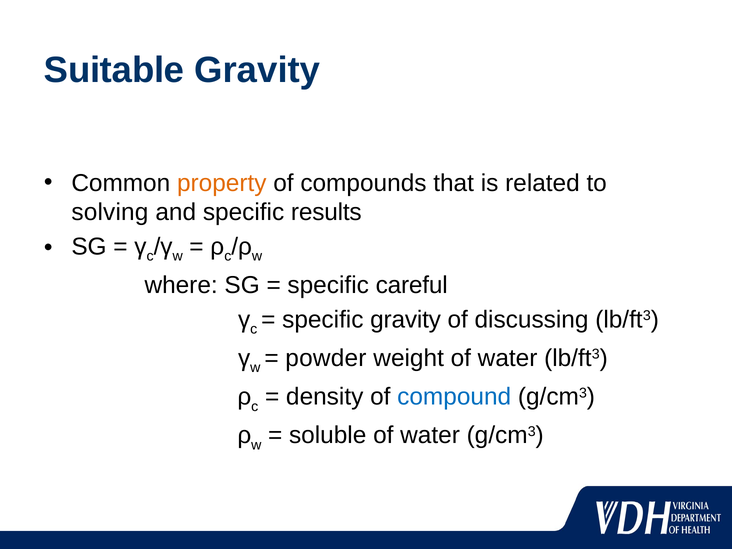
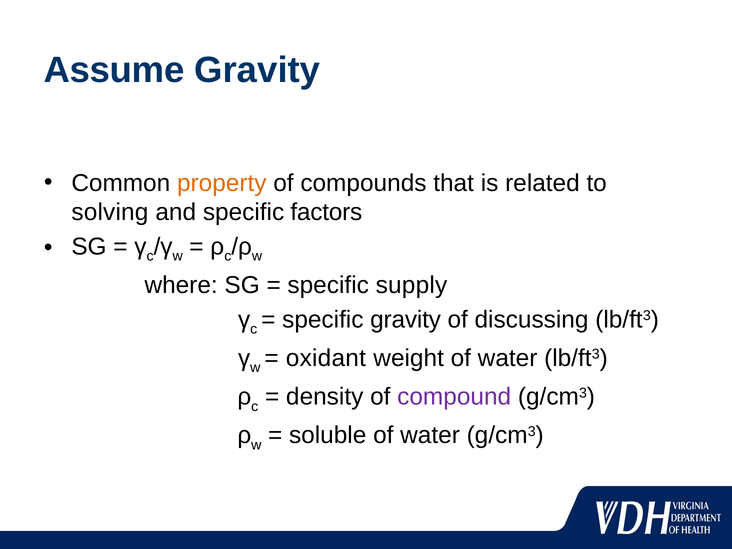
Suitable: Suitable -> Assume (114, 70)
results: results -> factors (326, 212)
careful: careful -> supply (411, 285)
powder: powder -> oxidant (326, 358)
compound colour: blue -> purple (454, 397)
